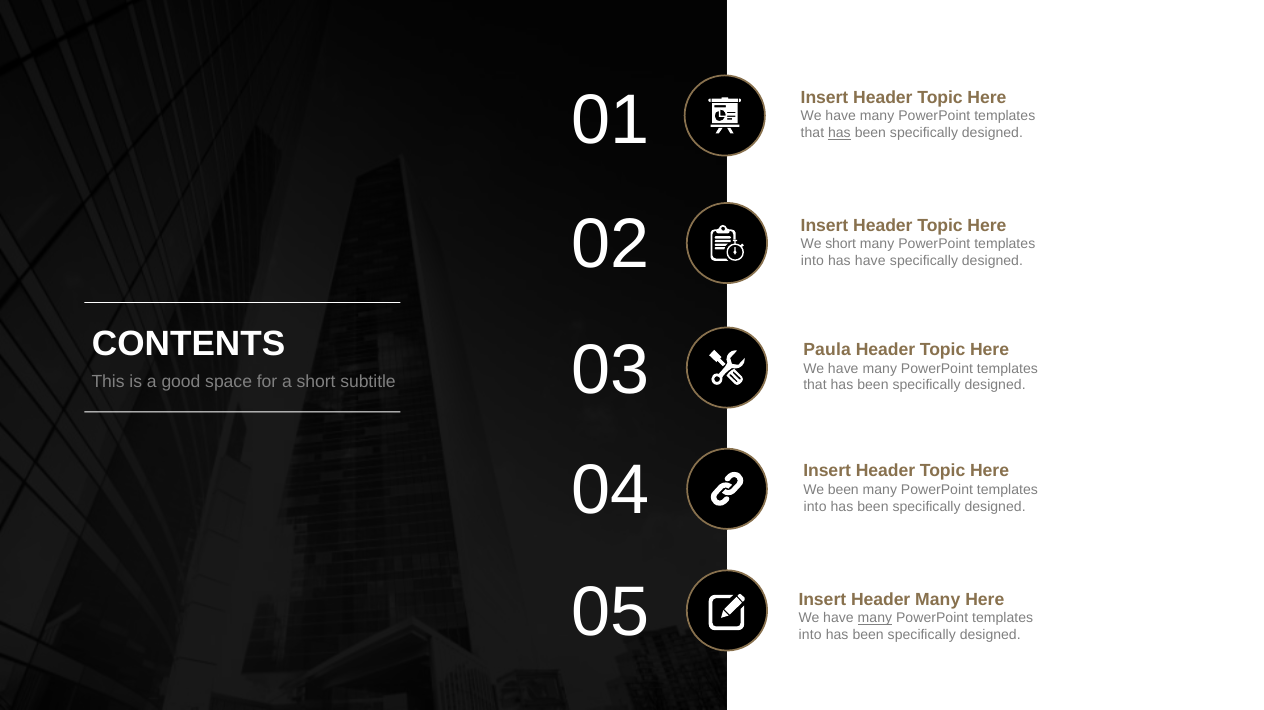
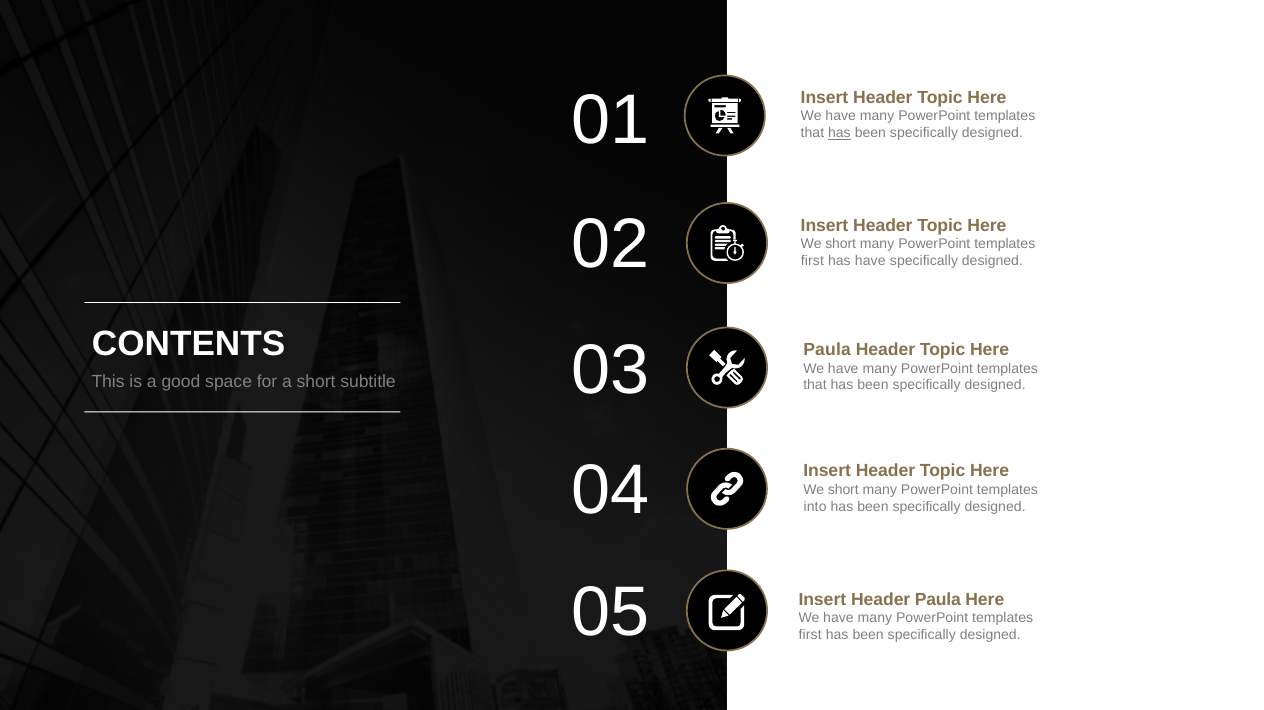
into: into -> first (812, 261)
been: been -> short (843, 490)
Header Many: Many -> Paula (938, 600)
many underline: present -> none (875, 619)
into: into -> first (810, 636)
